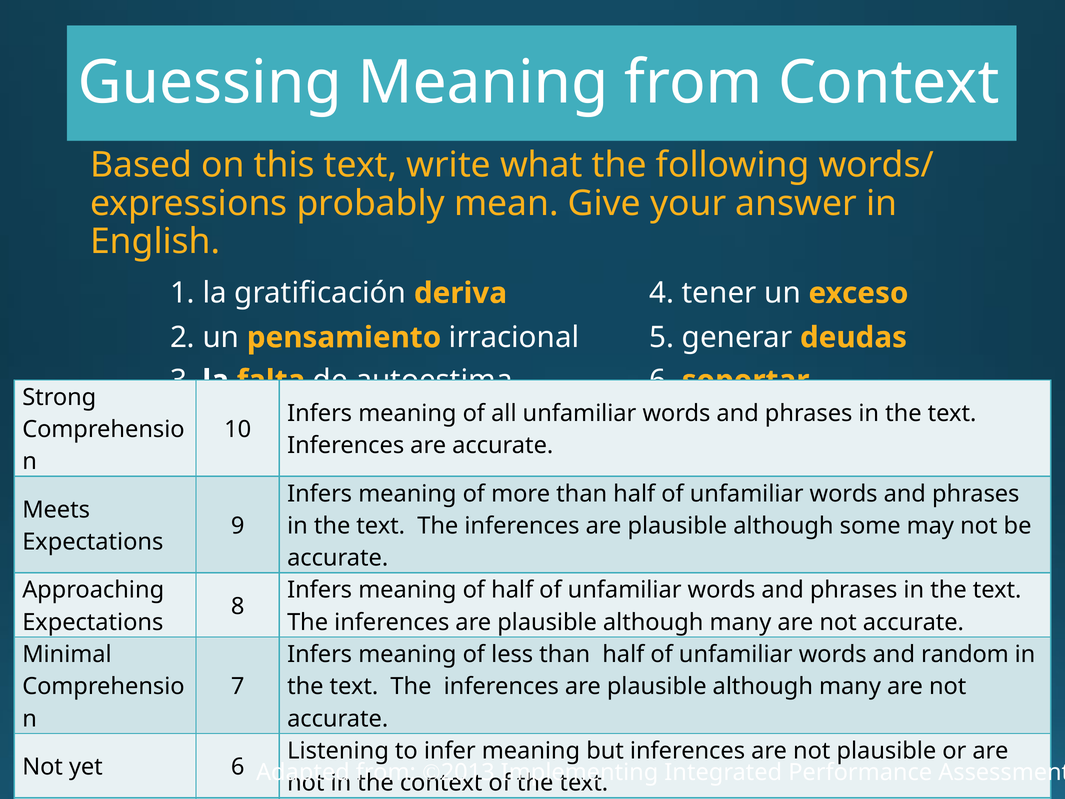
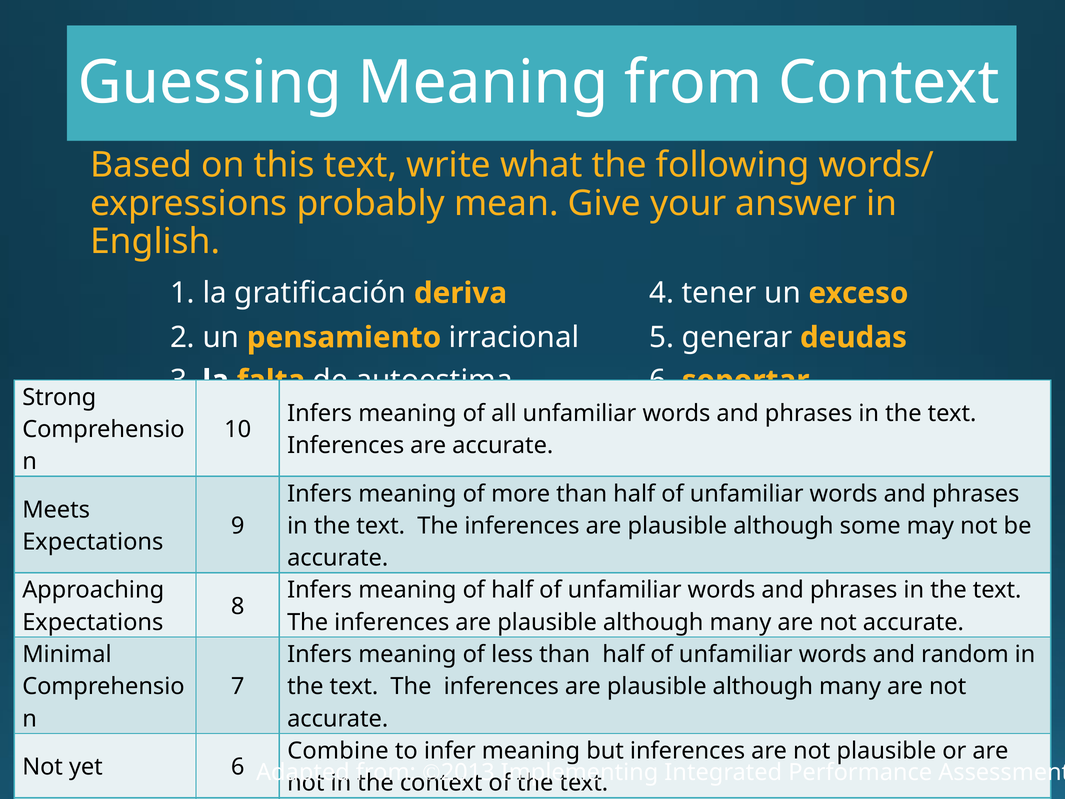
Listening: Listening -> Combine (338, 751)
